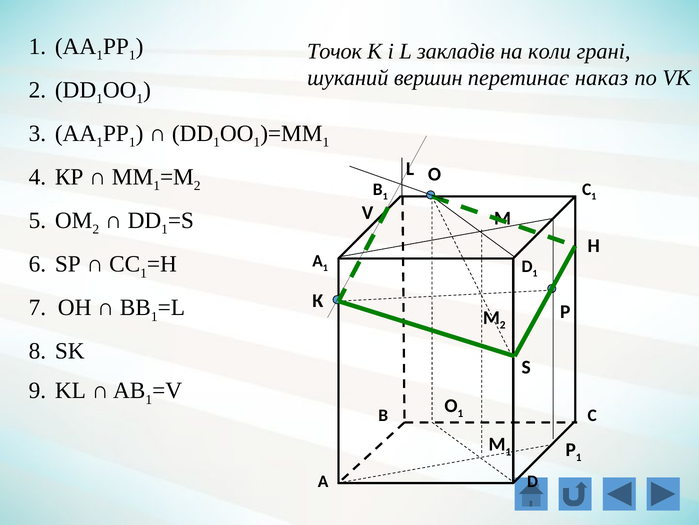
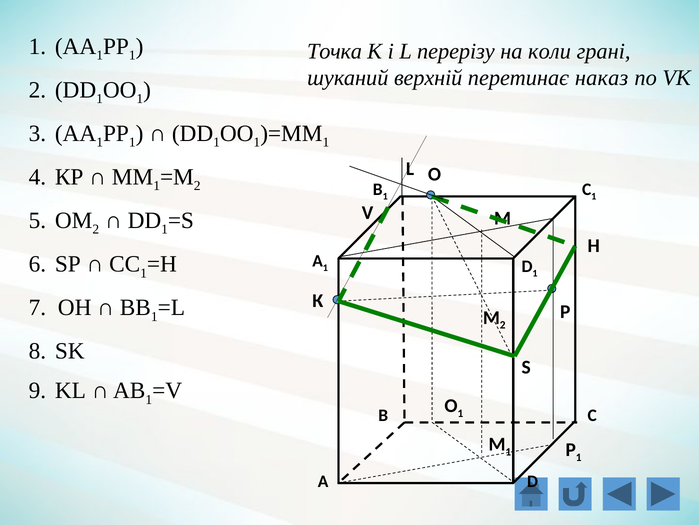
Точок: Точок -> Точка (335, 51)
закладів: закладів -> перерізу (456, 51)
вершин: вершин -> верхній (428, 78)
